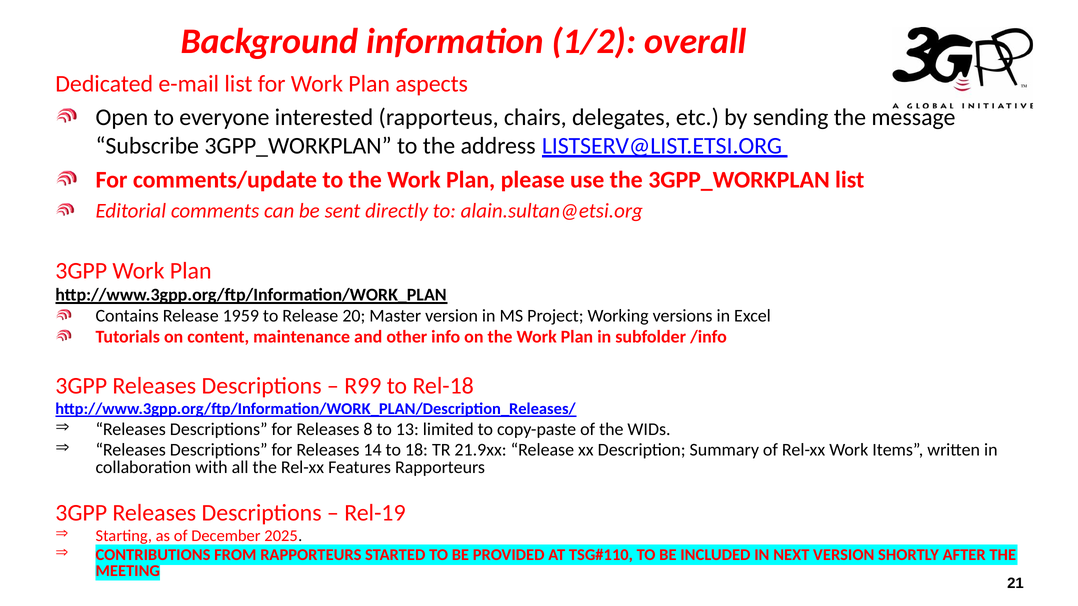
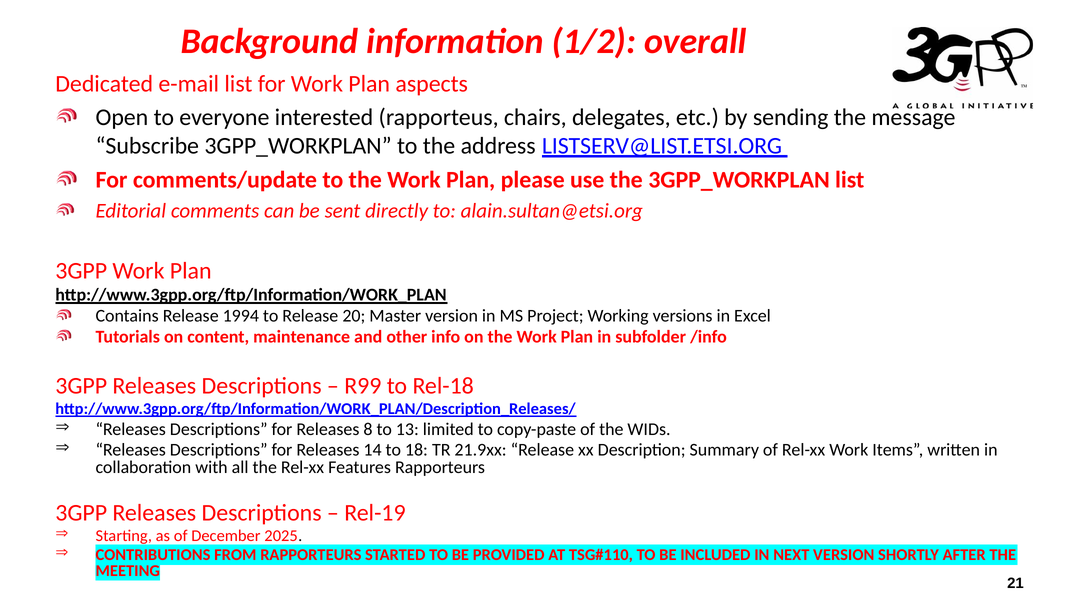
1959: 1959 -> 1994 (241, 316)
